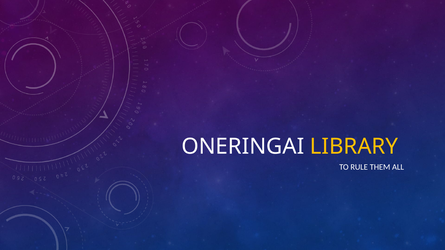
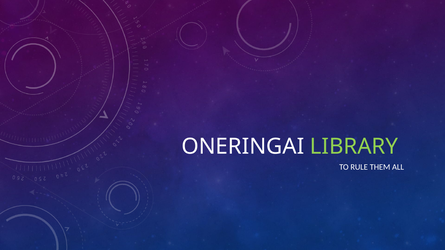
LIBRARY colour: yellow -> light green (354, 147)
